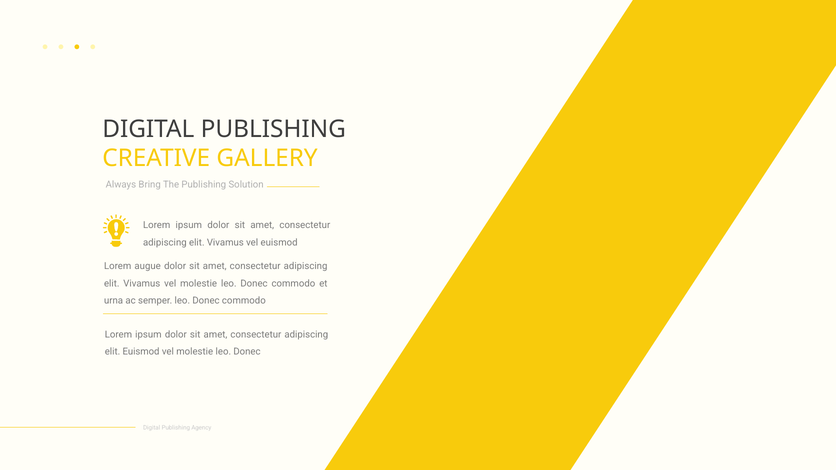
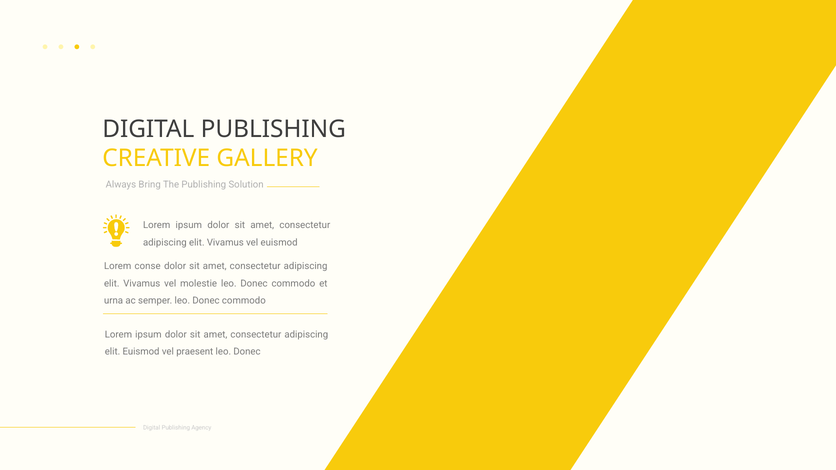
augue: augue -> conse (148, 266)
molestie: molestie -> praesent (195, 352)
